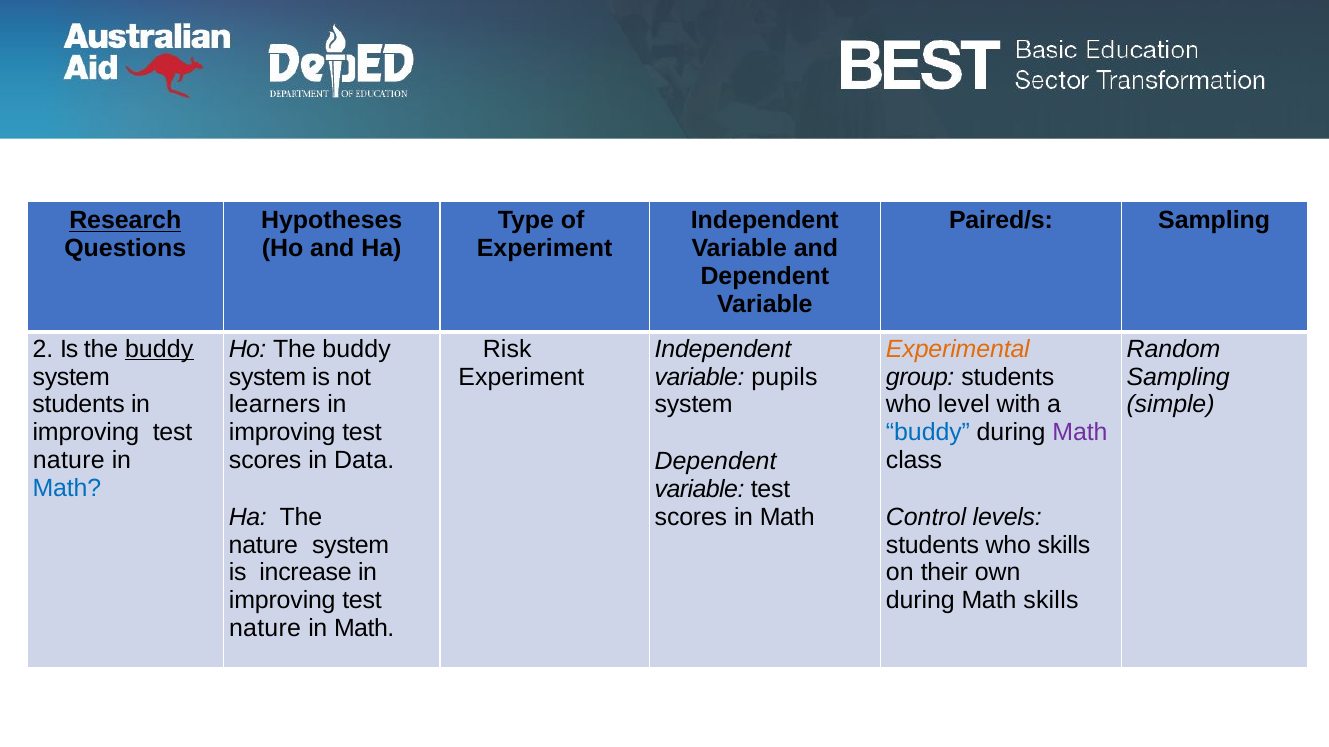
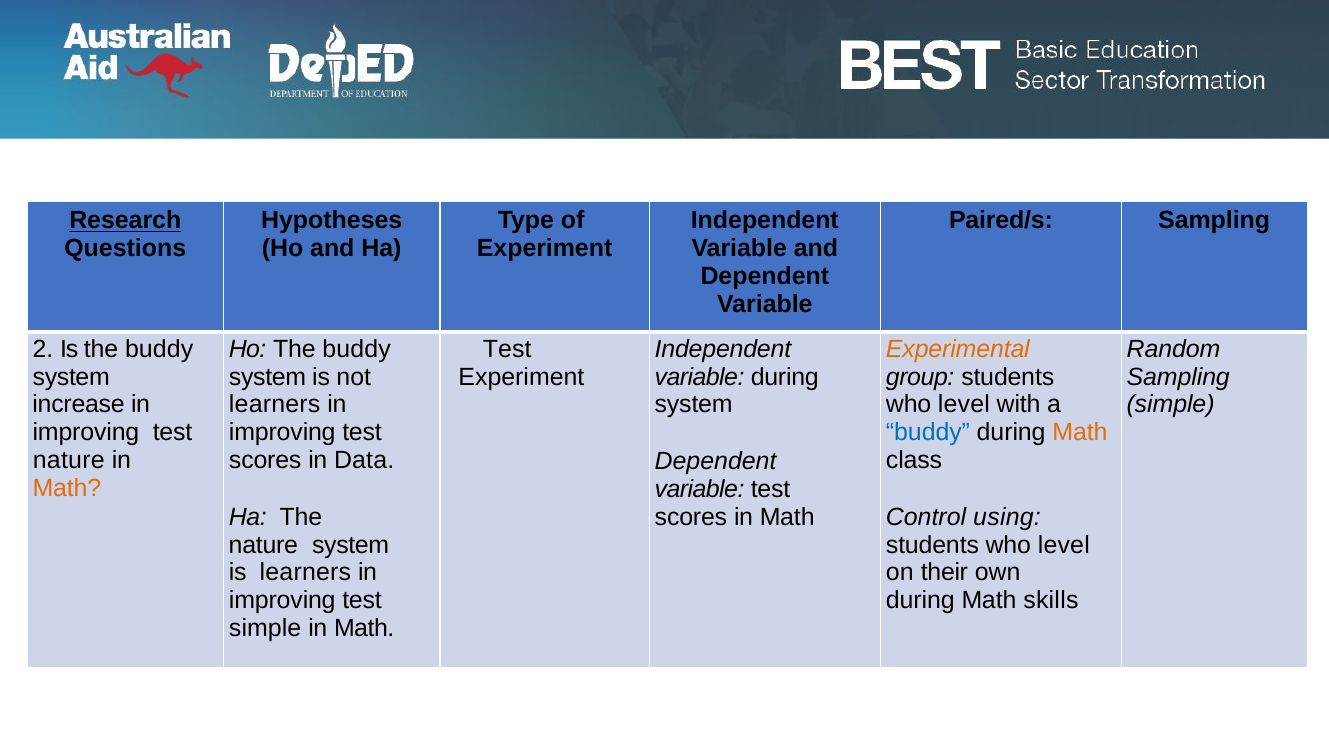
buddy underline: present -> none (159, 349)
Risk: Risk -> Test (507, 349)
variable pupils: pupils -> during (785, 377)
students: students -> increase (79, 405)
Math colour: purple -> orange (1080, 433)
Math colour: blue -> orange (67, 489)
levels: levels -> using (1007, 517)
skills: skills -> level (1064, 545)
is increase: increase -> learners (305, 573)
nature: nature -> simple (265, 629)
